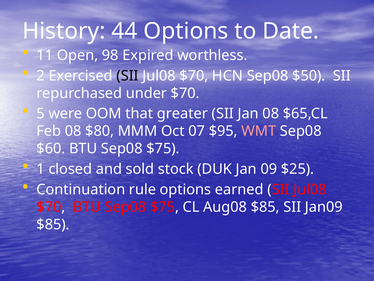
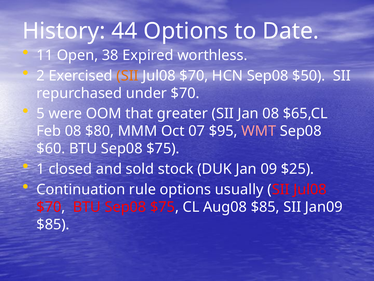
98: 98 -> 38 (110, 55)
SII colour: black -> orange (128, 76)
earned: earned -> usually (239, 189)
